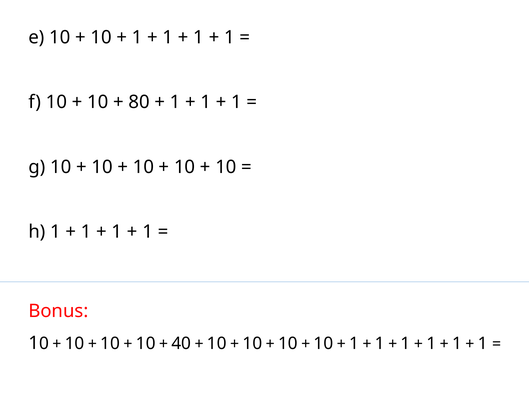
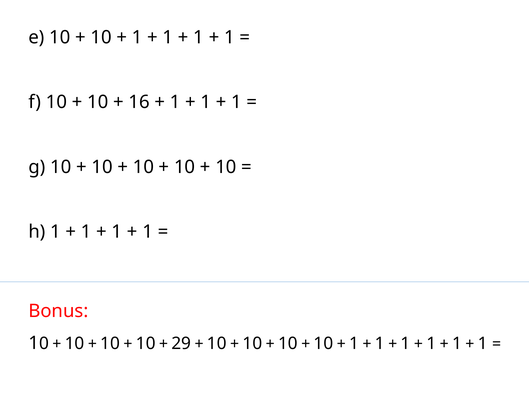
80: 80 -> 16 (139, 102)
40: 40 -> 29 (181, 343)
